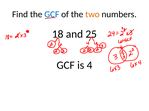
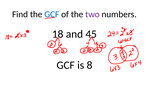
two colour: orange -> purple (92, 14)
25: 25 -> 45 (91, 34)
4: 4 -> 8 (90, 66)
